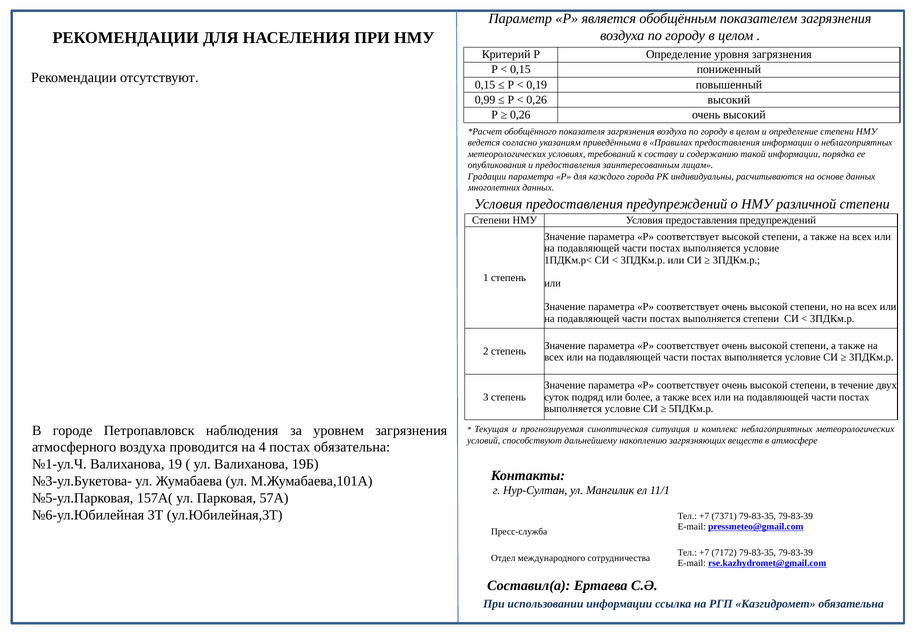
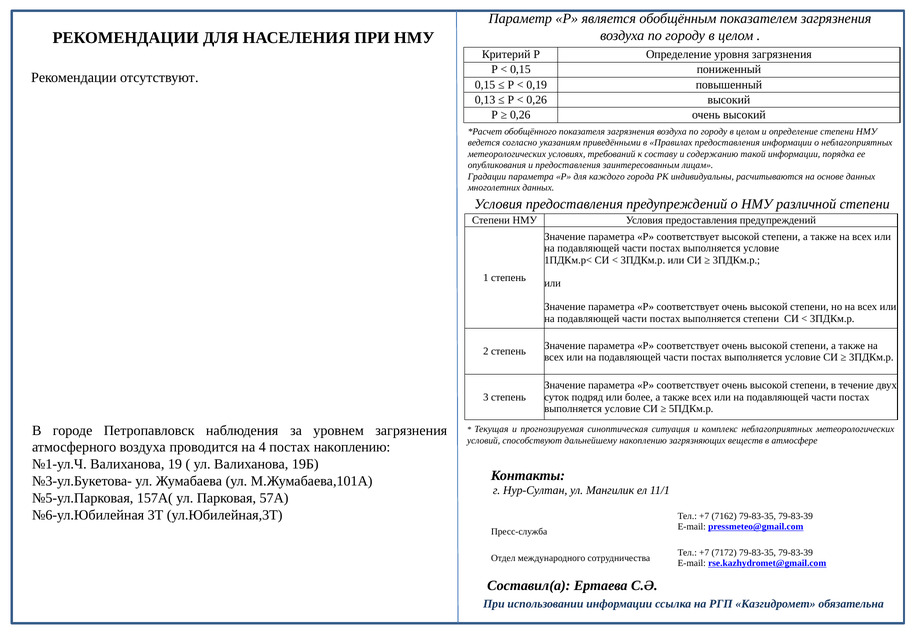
0,99: 0,99 -> 0,13 (485, 100)
постах обязательна: обязательна -> накоплению (352, 447)
7371: 7371 -> 7162 (724, 516)
